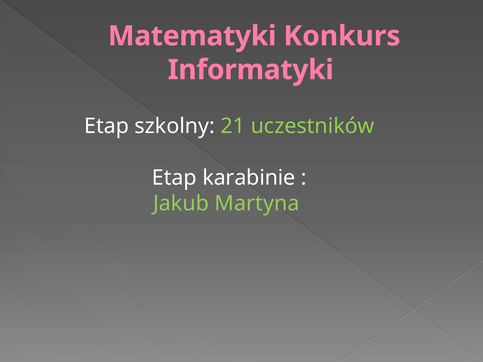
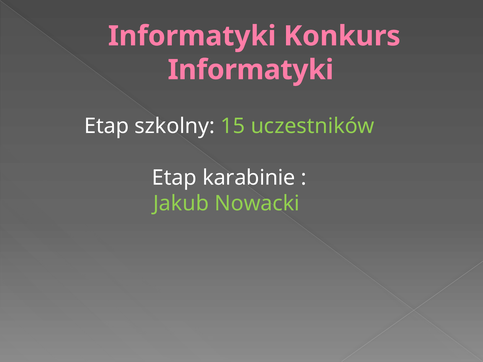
Matematyki: Matematyki -> Informatyki (192, 36)
21: 21 -> 15 (233, 126)
Martyna: Martyna -> Nowacki (257, 203)
